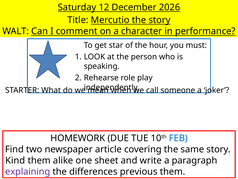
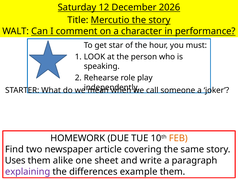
FEB colour: blue -> orange (178, 138)
Kind: Kind -> Uses (15, 160)
previous: previous -> example (139, 171)
